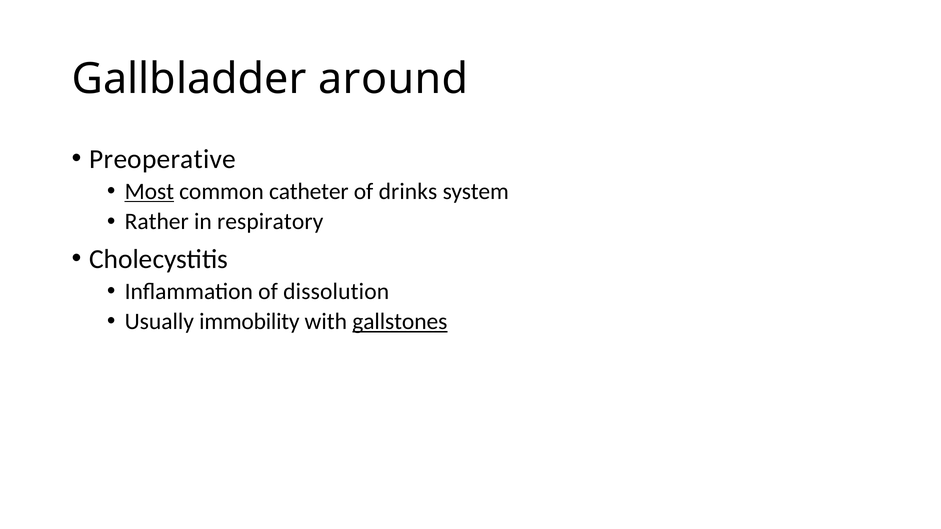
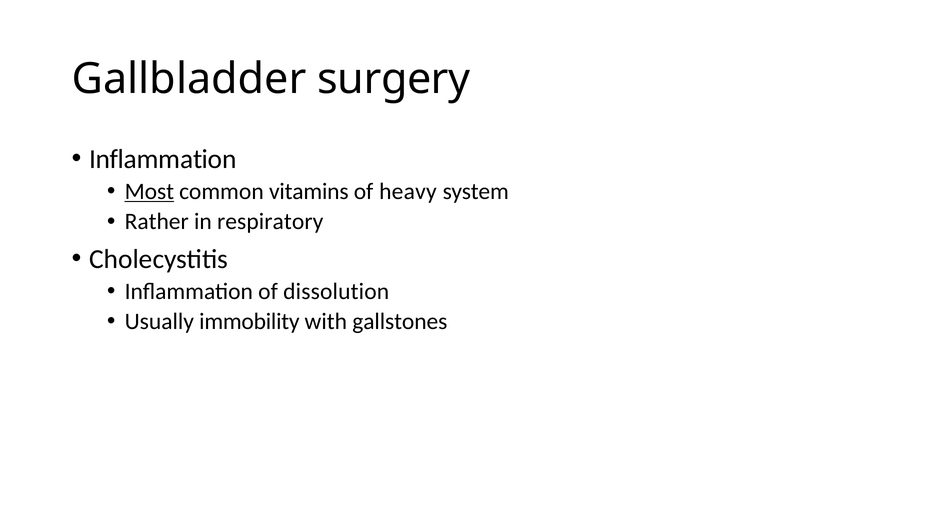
around: around -> surgery (394, 79)
Preoperative: Preoperative -> Inflammation (163, 159)
catheter: catheter -> vitamins (309, 192)
drinks: drinks -> heavy (408, 192)
gallstones underline: present -> none (400, 322)
